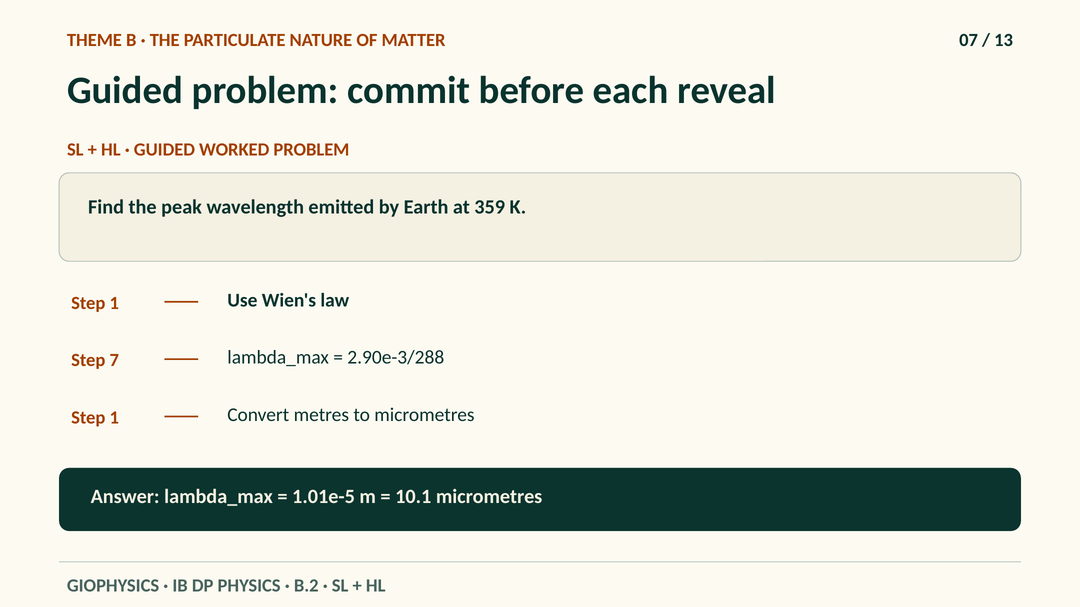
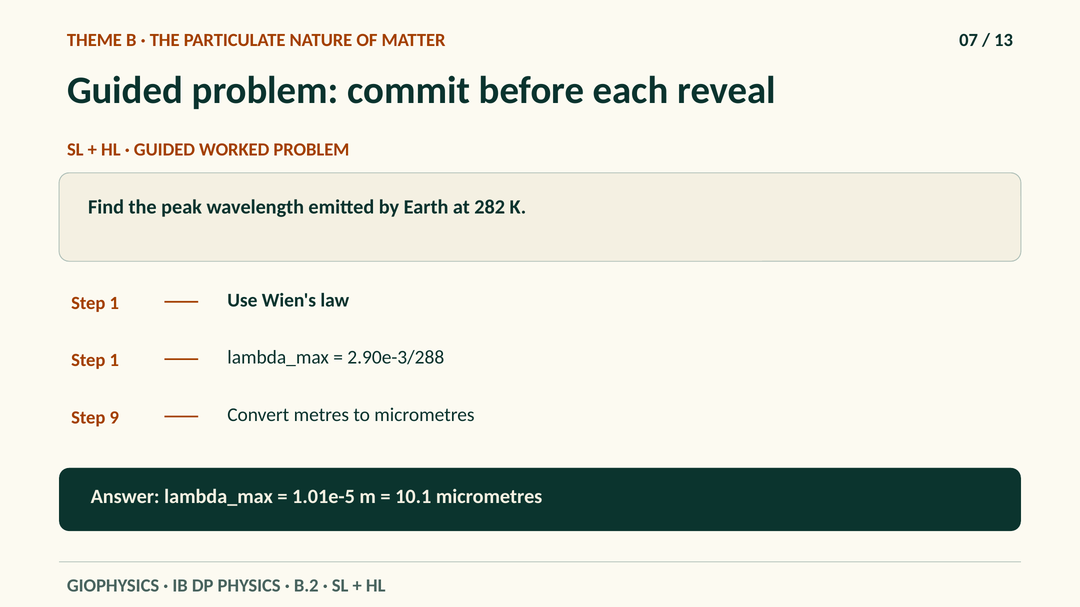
359: 359 -> 282 (490, 207)
7: 7 -> 1 (114, 361)
1: 1 -> 9 (114, 418)
